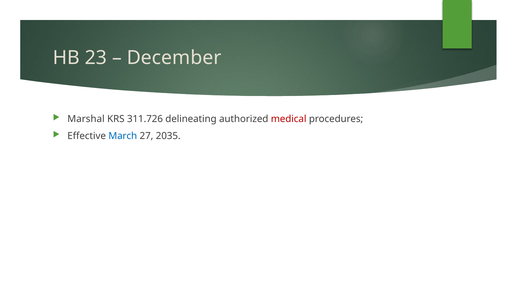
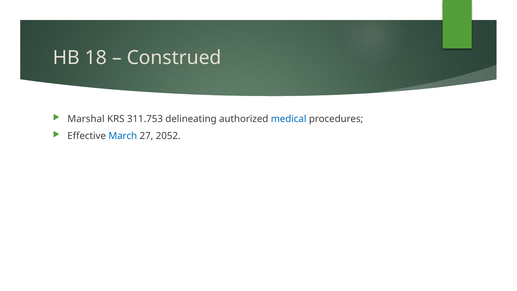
23: 23 -> 18 (96, 58)
December: December -> Construed (174, 58)
311.726: 311.726 -> 311.753 (145, 119)
medical colour: red -> blue (289, 119)
2035: 2035 -> 2052 (168, 136)
